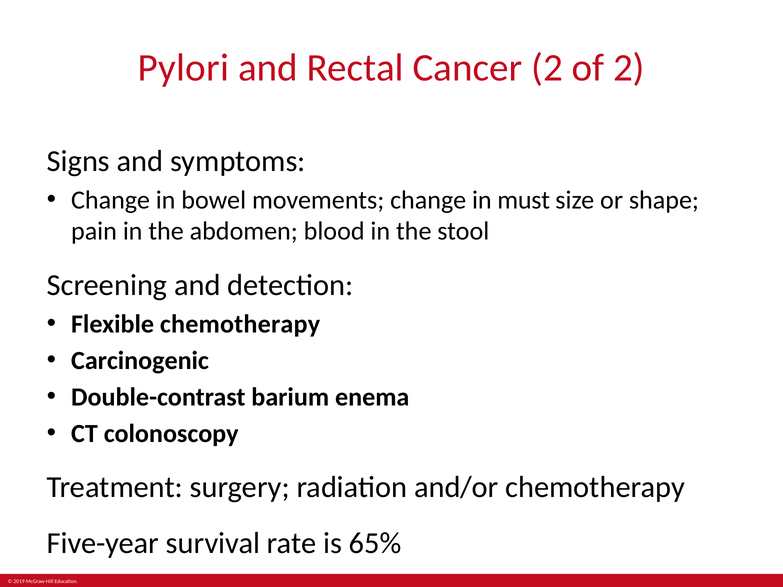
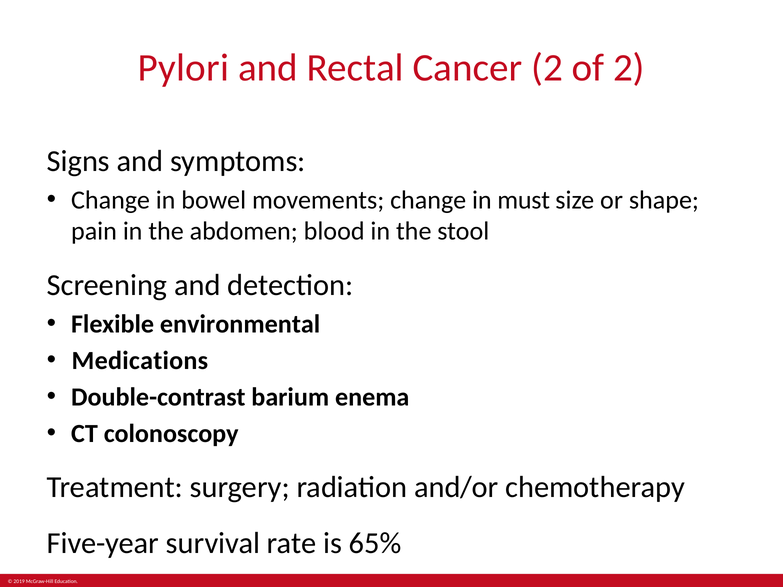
Flexible chemotherapy: chemotherapy -> environmental (240, 324)
Carcinogenic: Carcinogenic -> Medications (140, 361)
